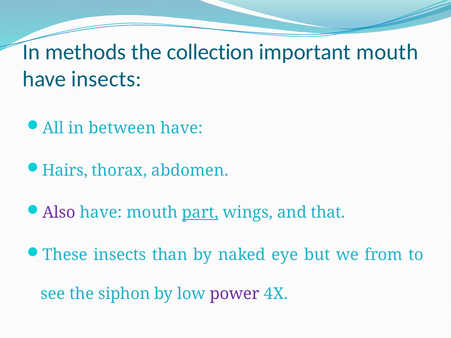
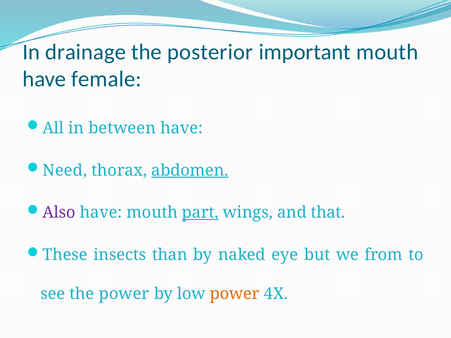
methods: methods -> drainage (86, 52)
collection: collection -> posterior (210, 52)
have insects: insects -> female (106, 79)
Hairs: Hairs -> Need (65, 170)
abdomen underline: none -> present (190, 170)
the siphon: siphon -> power (124, 294)
power colour: purple -> orange (235, 294)
